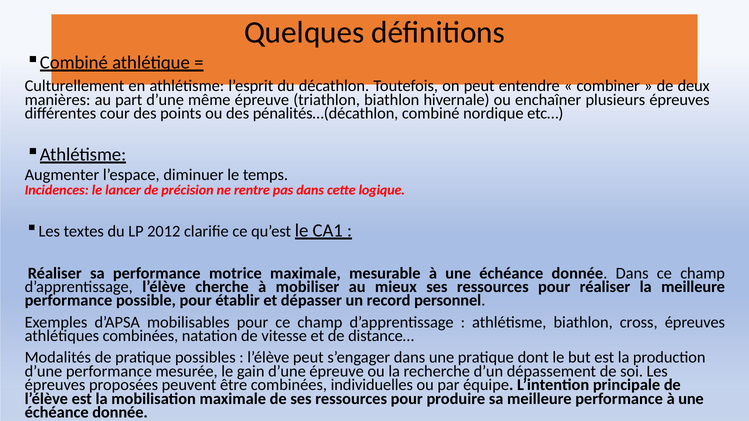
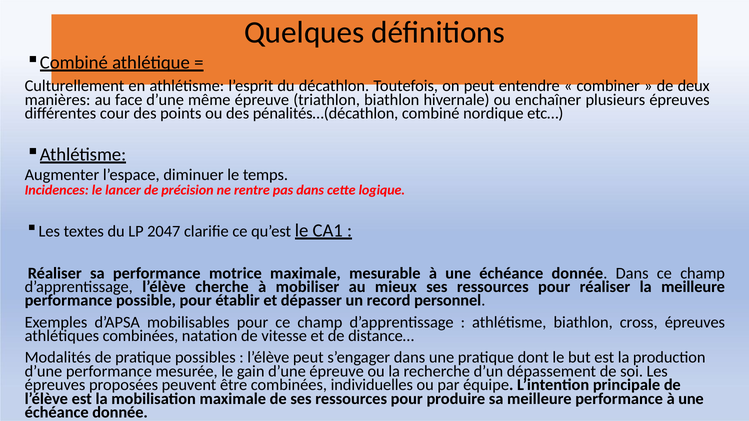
part: part -> face (129, 100)
2012: 2012 -> 2047 (164, 231)
